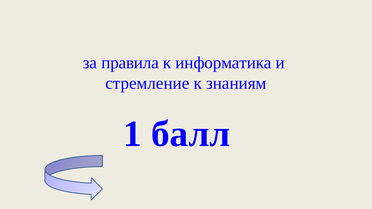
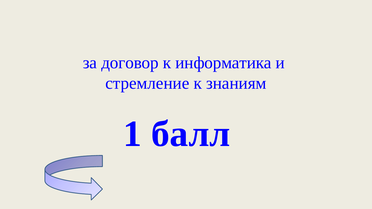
правила: правила -> договор (130, 63)
